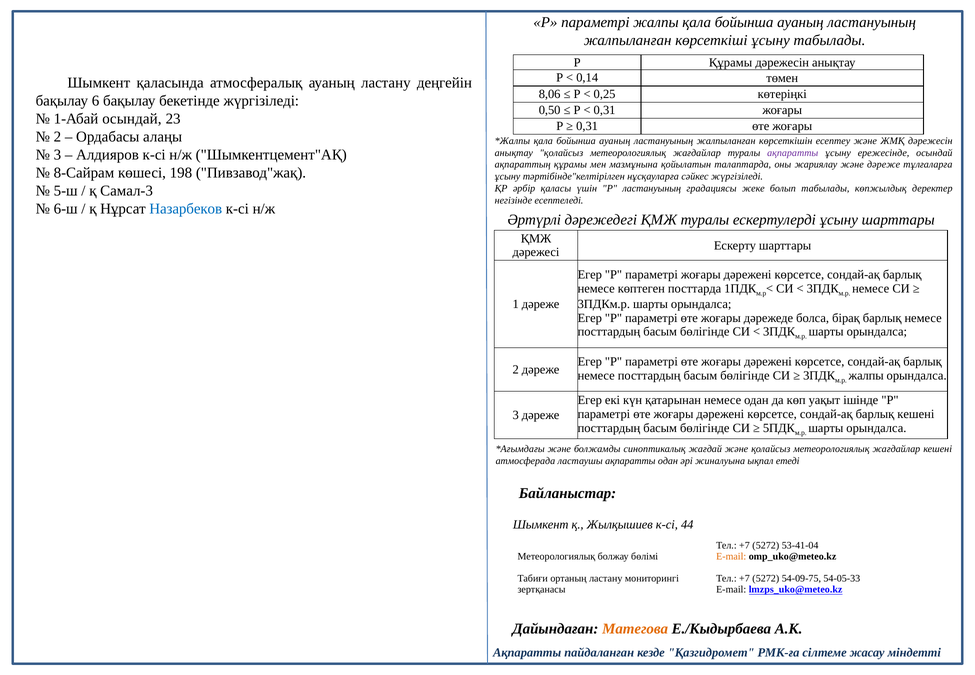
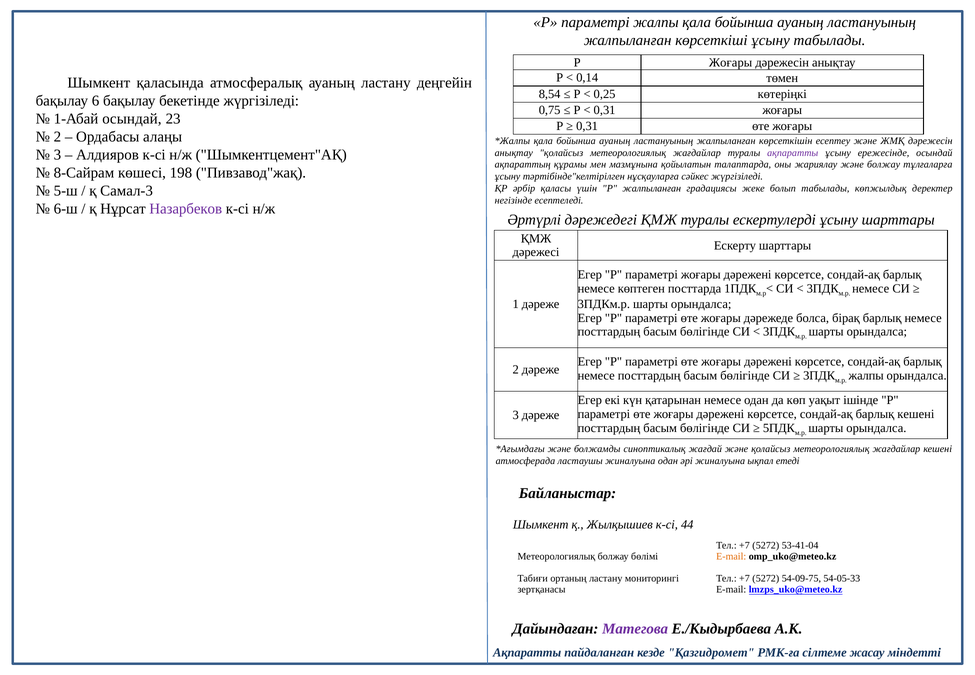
Р Құрамы: Құрамы -> Жоғары (731, 62)
8,06: 8,06 -> 8,54 (550, 94)
0,50: 0,50 -> 0,75 (550, 110)
және дәреже: дәреже -> болжау (884, 165)
Р ластануының: ластануының -> жалпыланған (652, 189)
Назарбеков colour: blue -> purple (186, 209)
ластаушы ақпаратты: ақпаратты -> жиналуына (630, 461)
Матегова colour: orange -> purple (635, 629)
